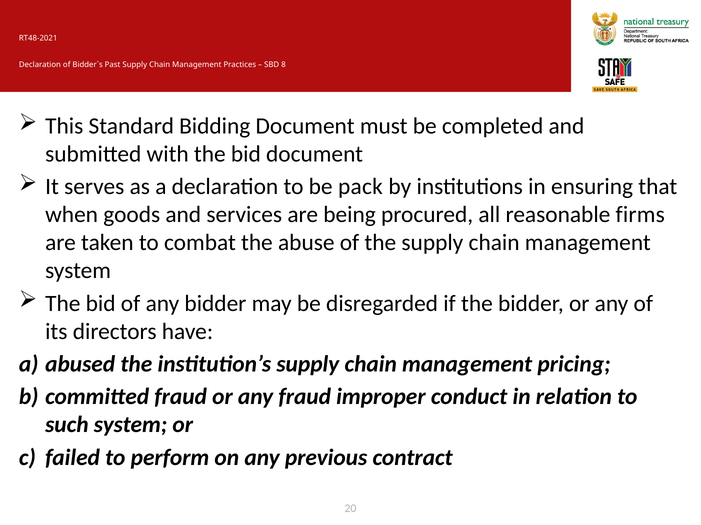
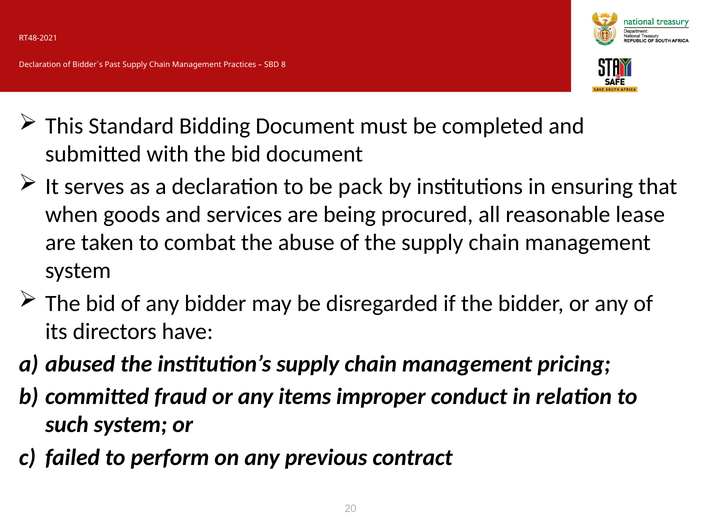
firms: firms -> lease (640, 215)
any fraud: fraud -> items (305, 397)
